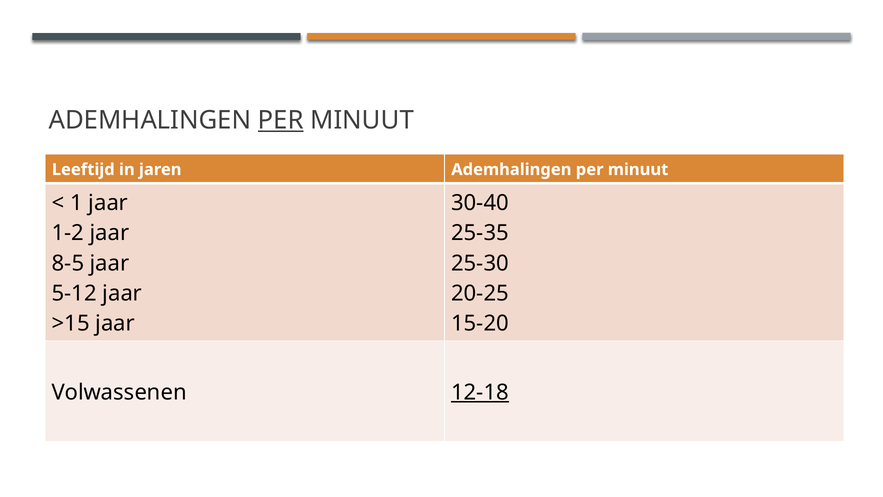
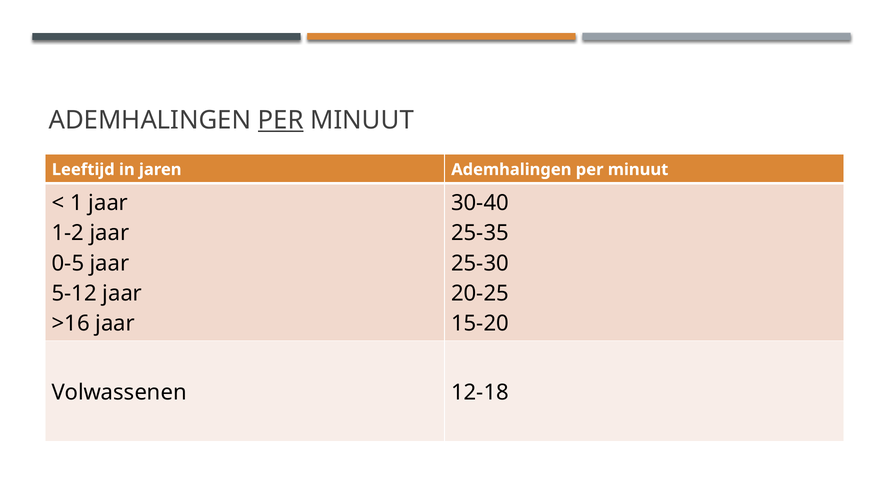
8-5: 8-5 -> 0-5 (68, 263)
>15: >15 -> >16 (71, 323)
12-18 underline: present -> none (480, 392)
